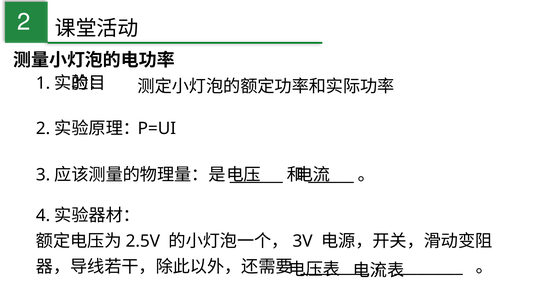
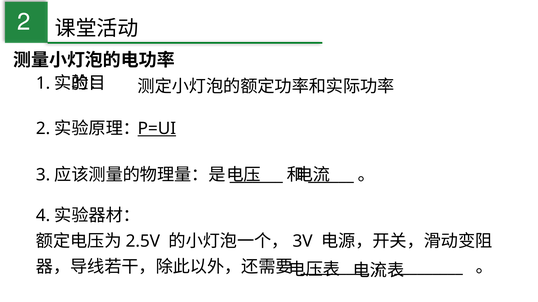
P=UI underline: none -> present (157, 129)
